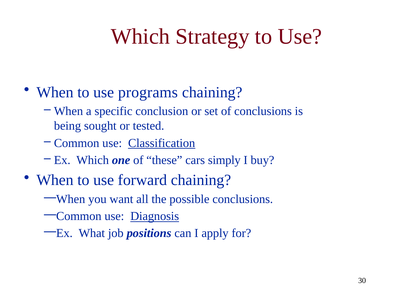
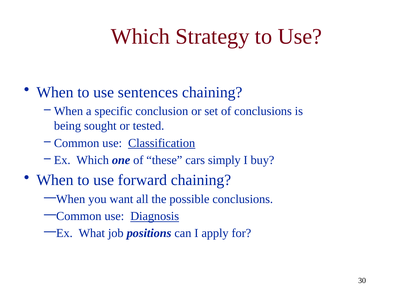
programs: programs -> sentences (148, 92)
